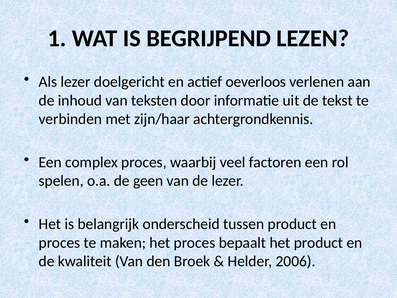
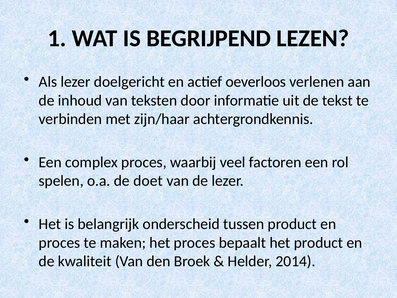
geen: geen -> doet (148, 181)
2006: 2006 -> 2014 (296, 261)
